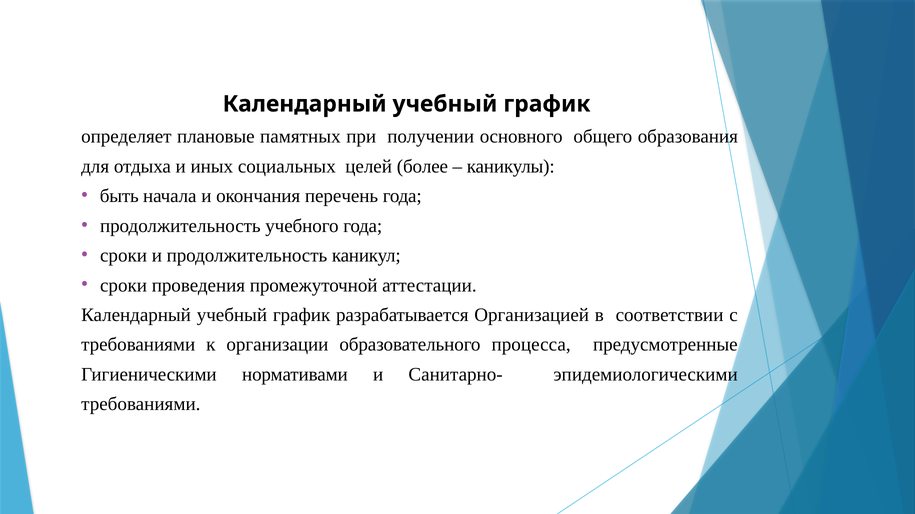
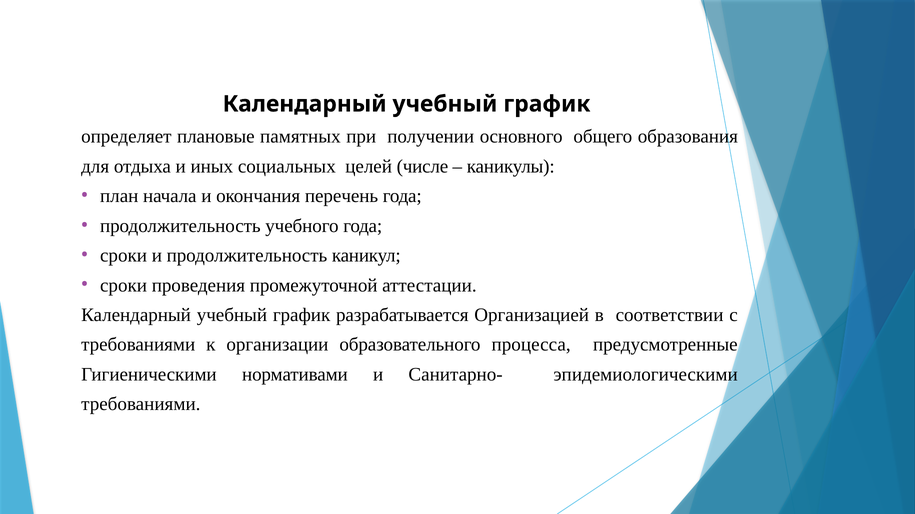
более: более -> числе (422, 167)
быть: быть -> план (119, 196)
